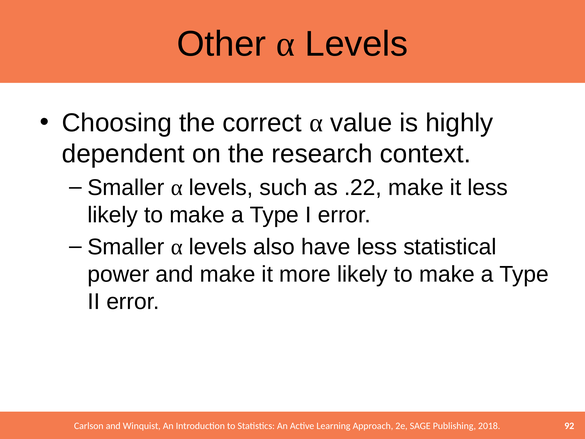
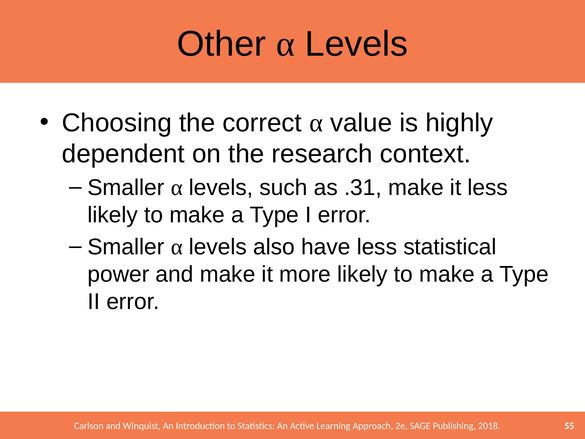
.22: .22 -> .31 (363, 188)
92: 92 -> 55 (569, 426)
